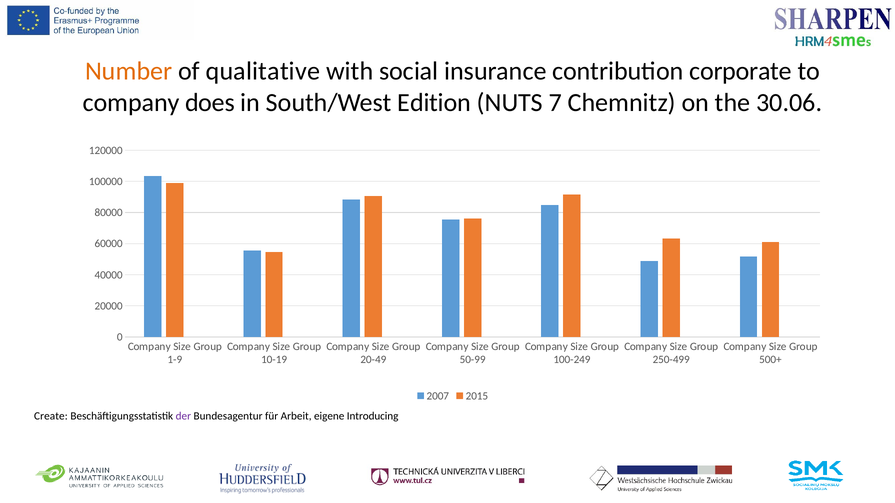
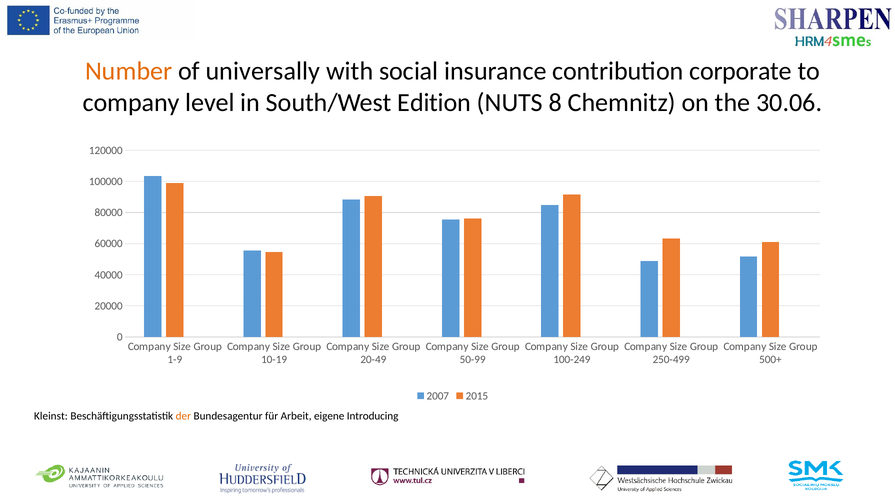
qualitative: qualitative -> universally (263, 71)
does: does -> level (210, 103)
7: 7 -> 8 (555, 103)
Create: Create -> Kleinst (51, 416)
der colour: purple -> orange (183, 416)
